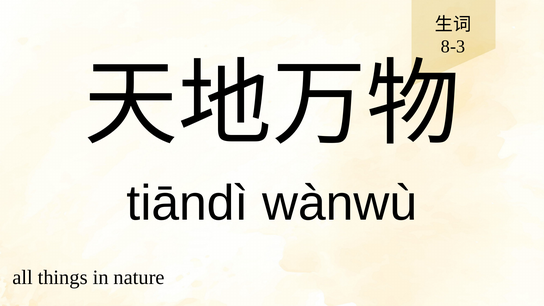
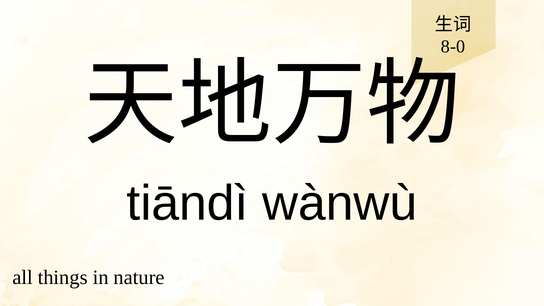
8-3: 8-3 -> 8-0 (453, 46)
